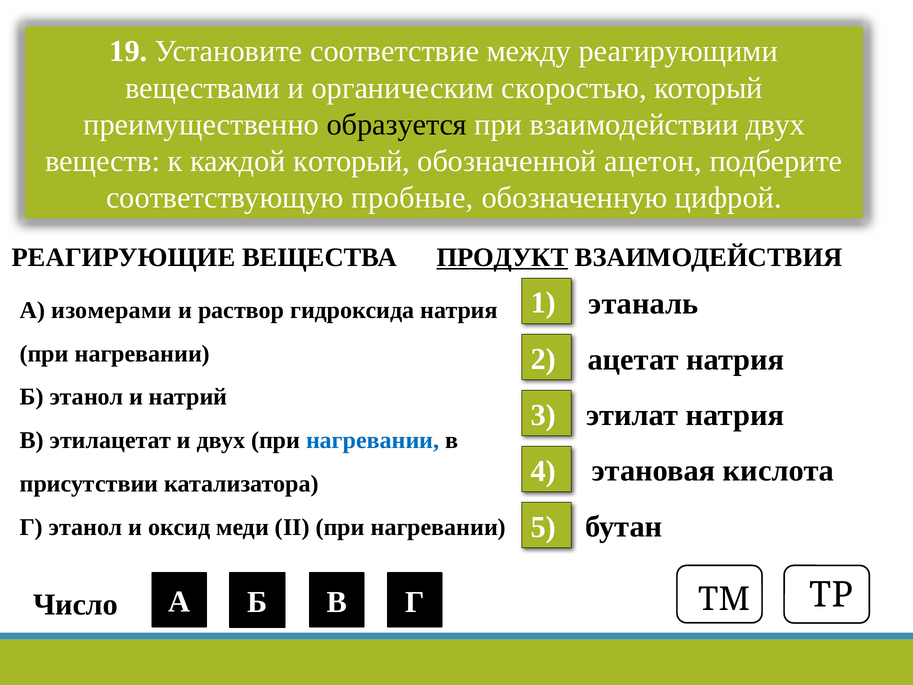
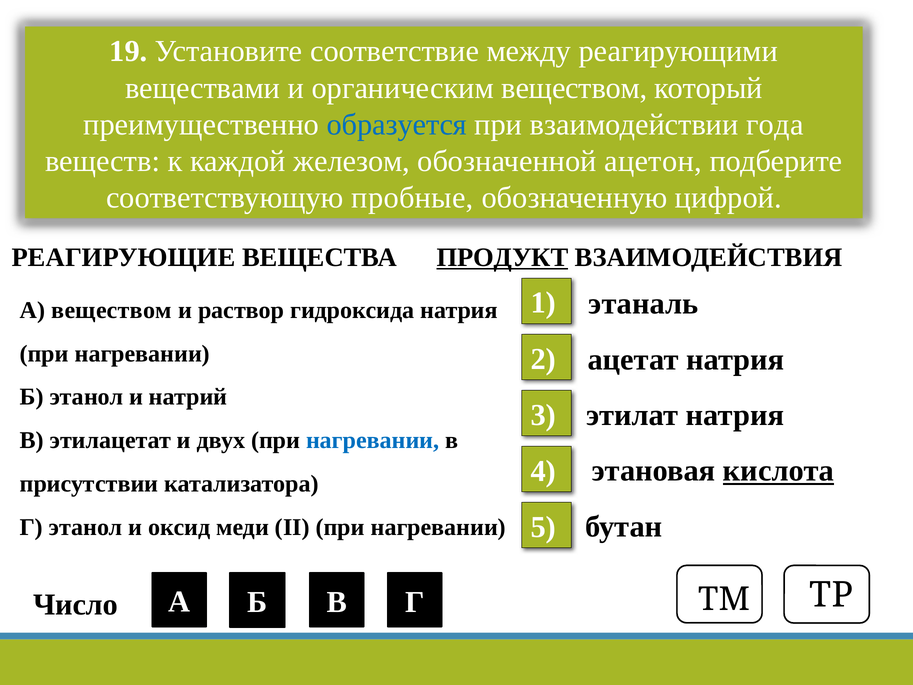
органическим скоростью: скоростью -> веществом (574, 88)
образуется colour: black -> blue (397, 124)
взаимодействии двух: двух -> года (775, 124)
каждой который: который -> железом (352, 161)
А изомерами: изомерами -> веществом (112, 310)
кислота underline: none -> present (778, 471)
